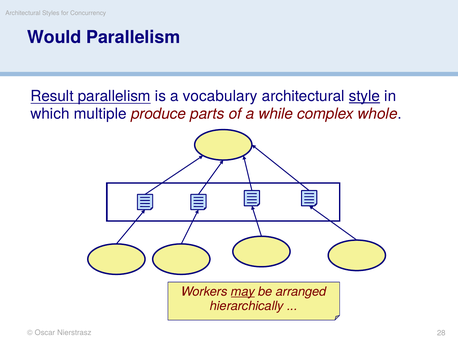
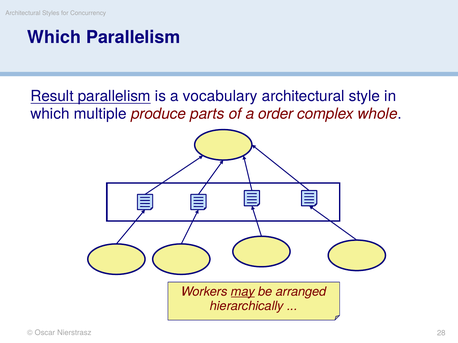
Would: Would -> Which (54, 37)
style underline: present -> none (364, 96)
while: while -> order (276, 114)
